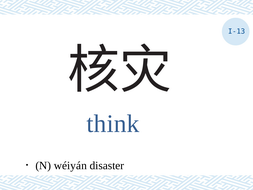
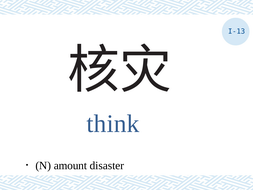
wéiyán: wéiyán -> amount (70, 165)
